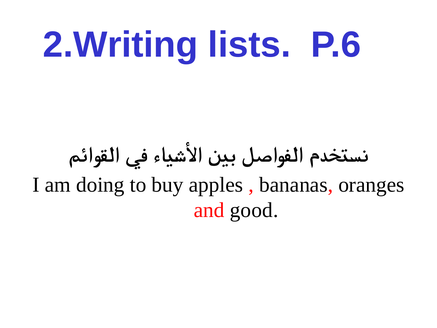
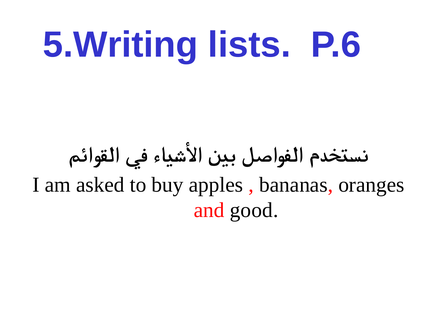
2.Writing: 2.Writing -> 5.Writing (120, 45)
doing: doing -> asked (100, 185)
